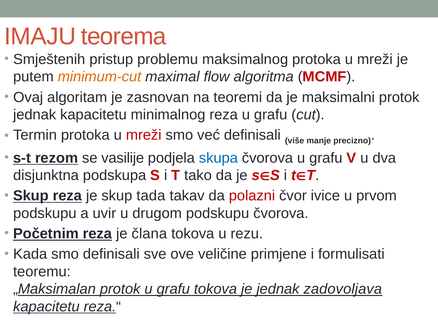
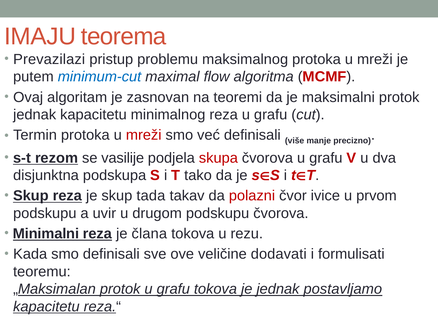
Smještenih: Smještenih -> Prevazilazi (49, 59)
minimum-cut colour: orange -> blue (99, 77)
skupa colour: blue -> red (218, 158)
Početnim: Početnim -> Minimalni (46, 234)
primjene: primjene -> dodavati (279, 255)
zadovoljava: zadovoljava -> postavljamo (343, 290)
